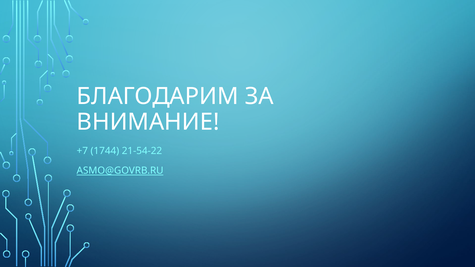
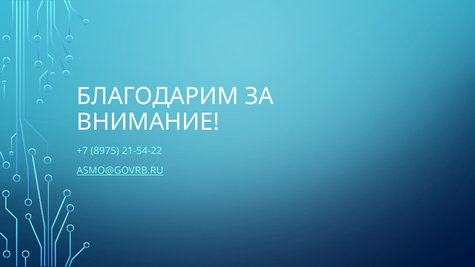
1744: 1744 -> 8975 (105, 151)
